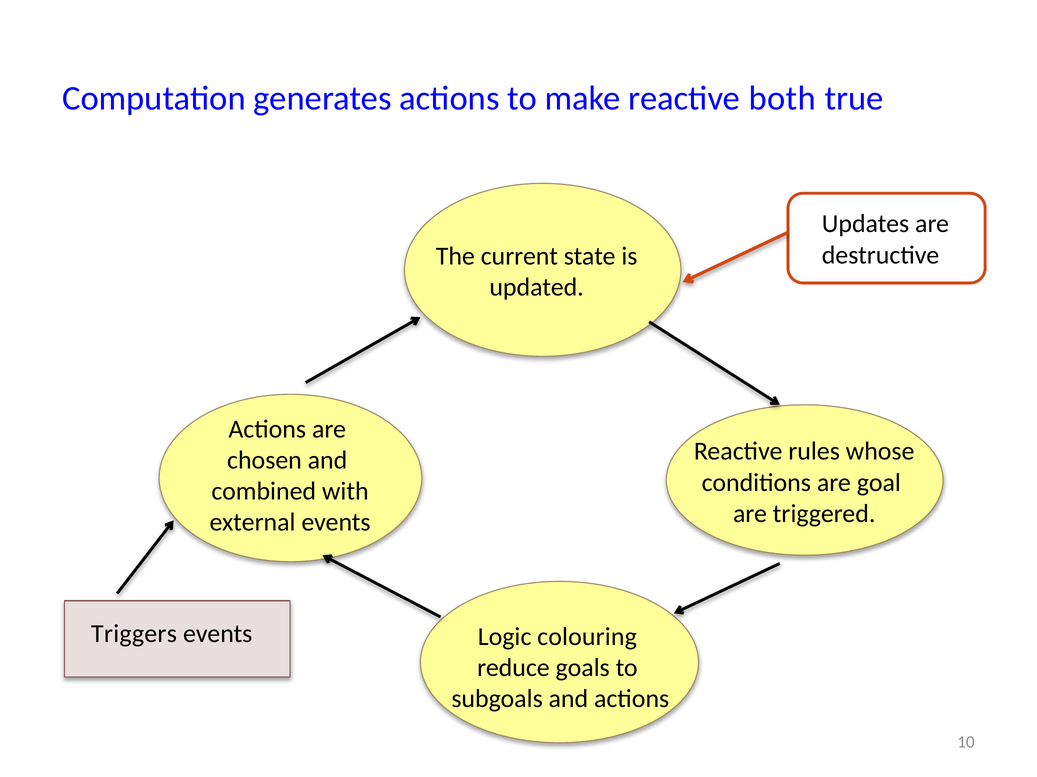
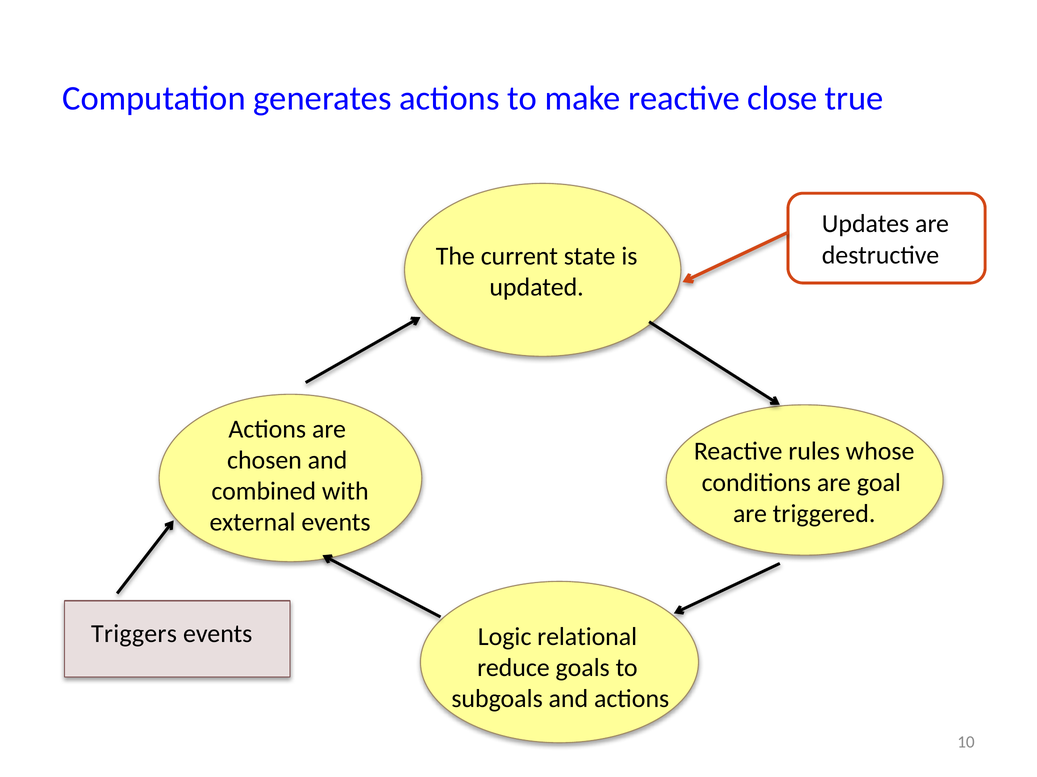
both: both -> close (782, 98)
colouring: colouring -> relational (587, 637)
